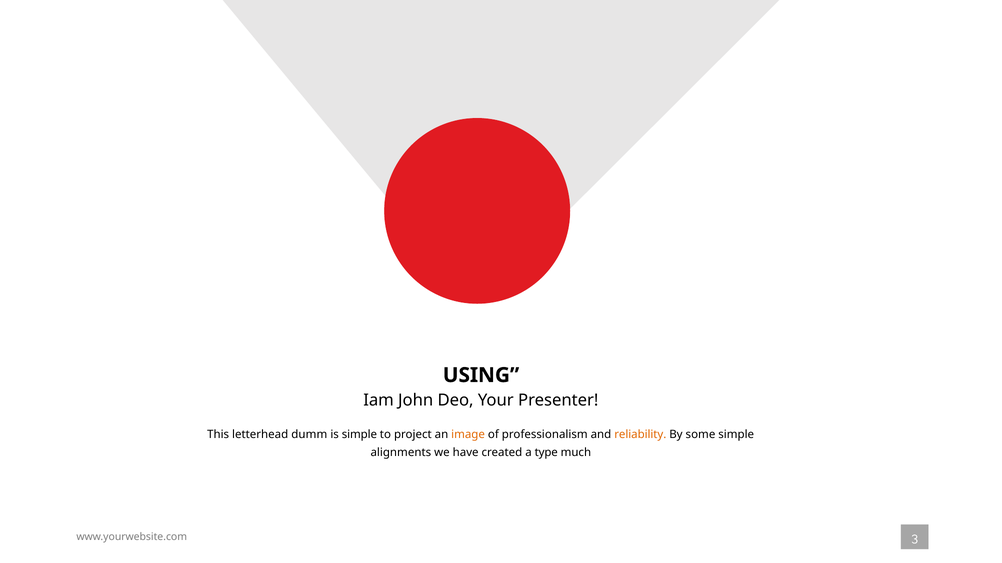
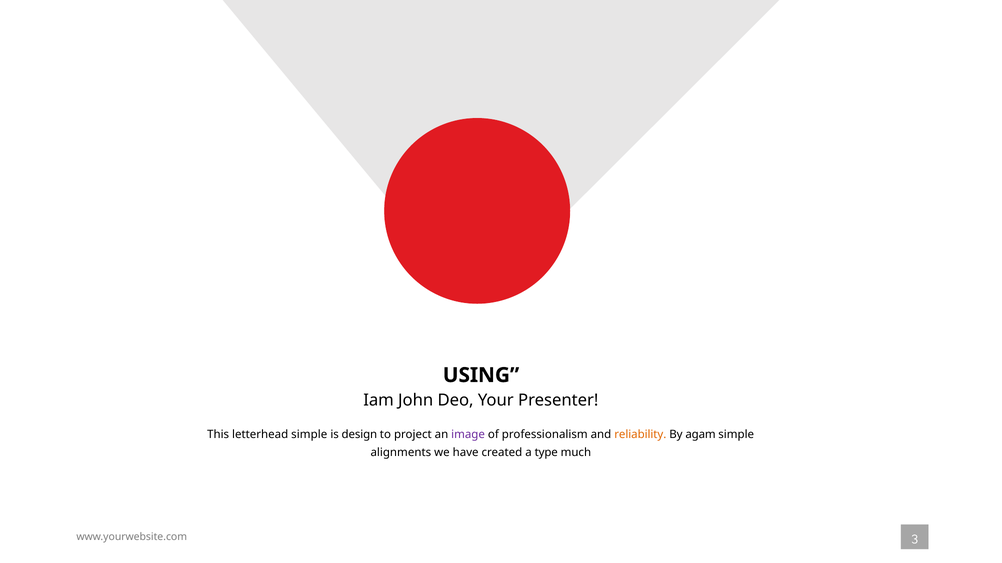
letterhead dumm: dumm -> simple (309, 435)
is simple: simple -> design (359, 435)
image colour: orange -> purple (468, 435)
some: some -> agam (701, 435)
